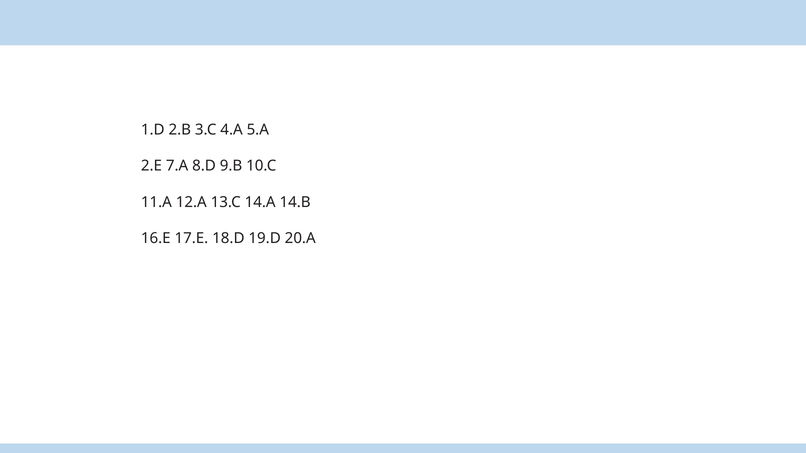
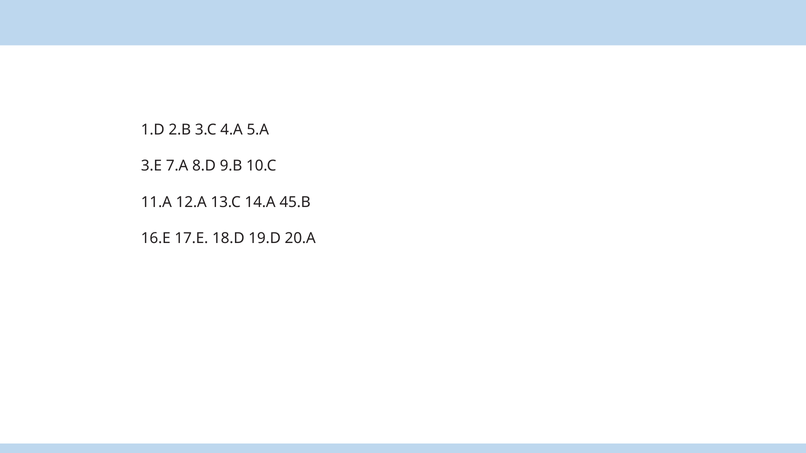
2.E: 2.E -> 3.E (151, 166)
14.B: 14.B -> 45.B (295, 202)
